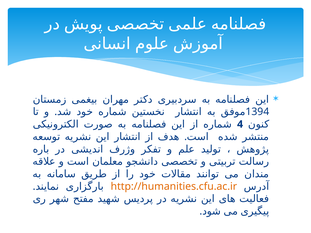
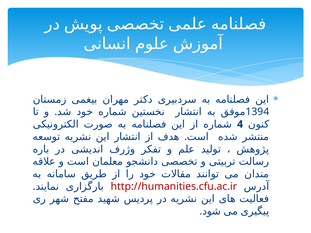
http://humanities.cfu.ac.ir colour: orange -> red (174, 187)
